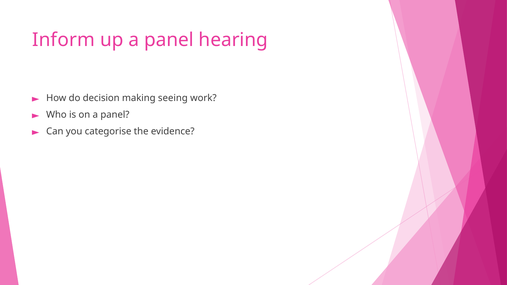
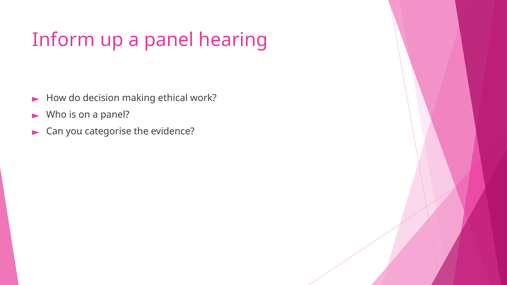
seeing: seeing -> ethical (173, 98)
